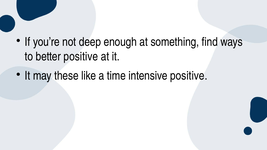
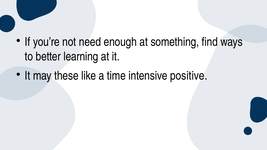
deep: deep -> need (90, 42)
better positive: positive -> learning (81, 57)
